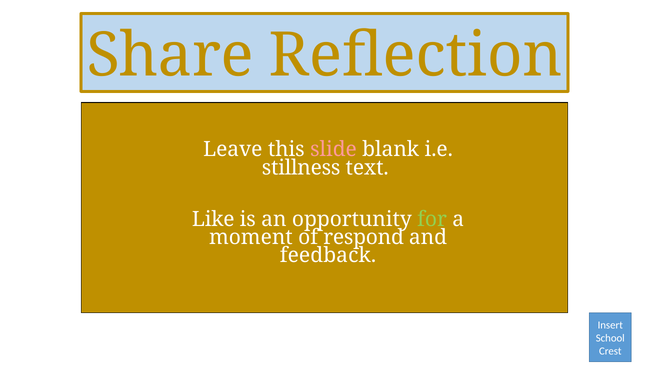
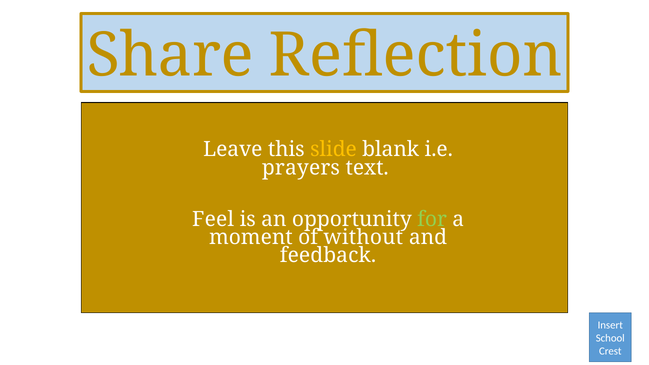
slide colour: pink -> yellow (333, 150)
stillness: stillness -> prayers (301, 168)
Like: Like -> Feel (213, 219)
respond: respond -> without (363, 237)
